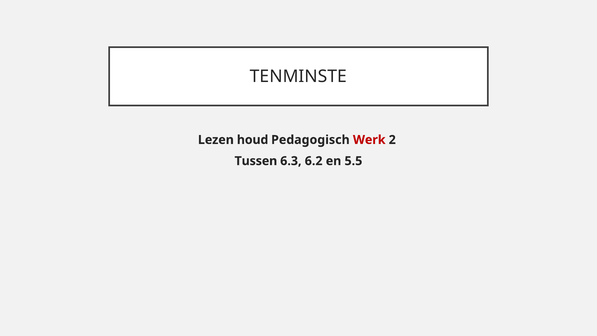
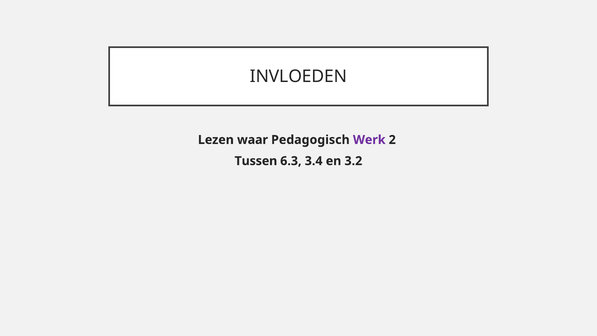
TENMINSTE: TENMINSTE -> INVLOEDEN (298, 76)
houd: houd -> waar (253, 140)
Werk colour: red -> purple (369, 140)
6.2: 6.2 -> 3.4 (314, 161)
5.5: 5.5 -> 3.2 (353, 161)
